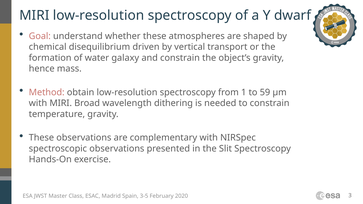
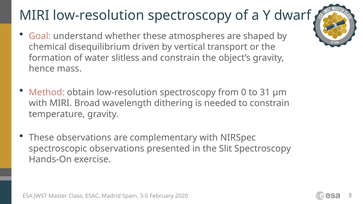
galaxy: galaxy -> slitless (125, 58)
1: 1 -> 0 (244, 92)
59: 59 -> 31 (265, 92)
